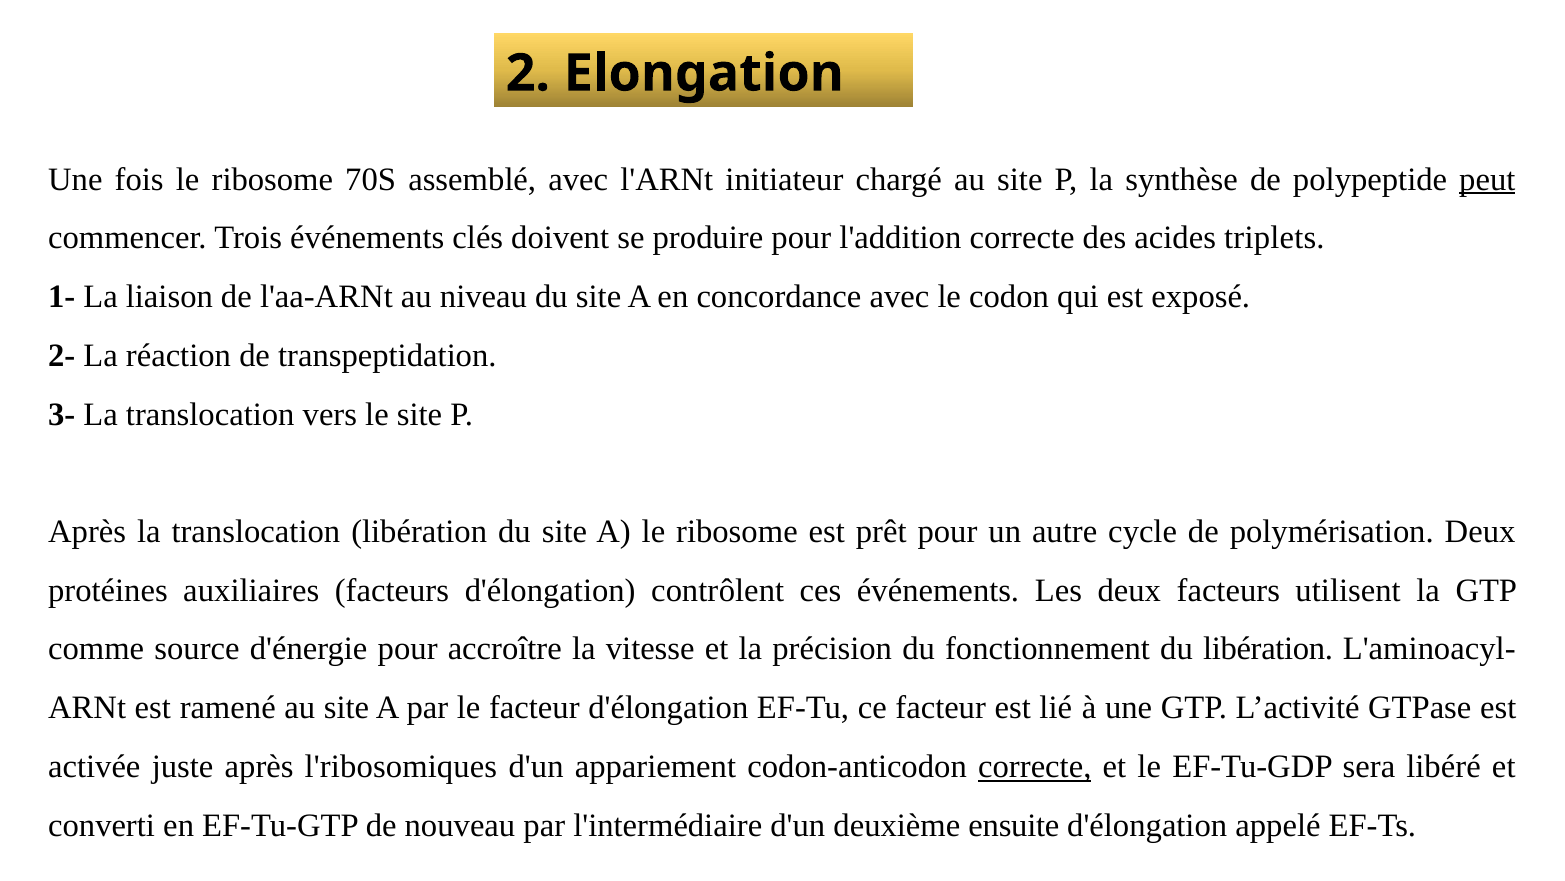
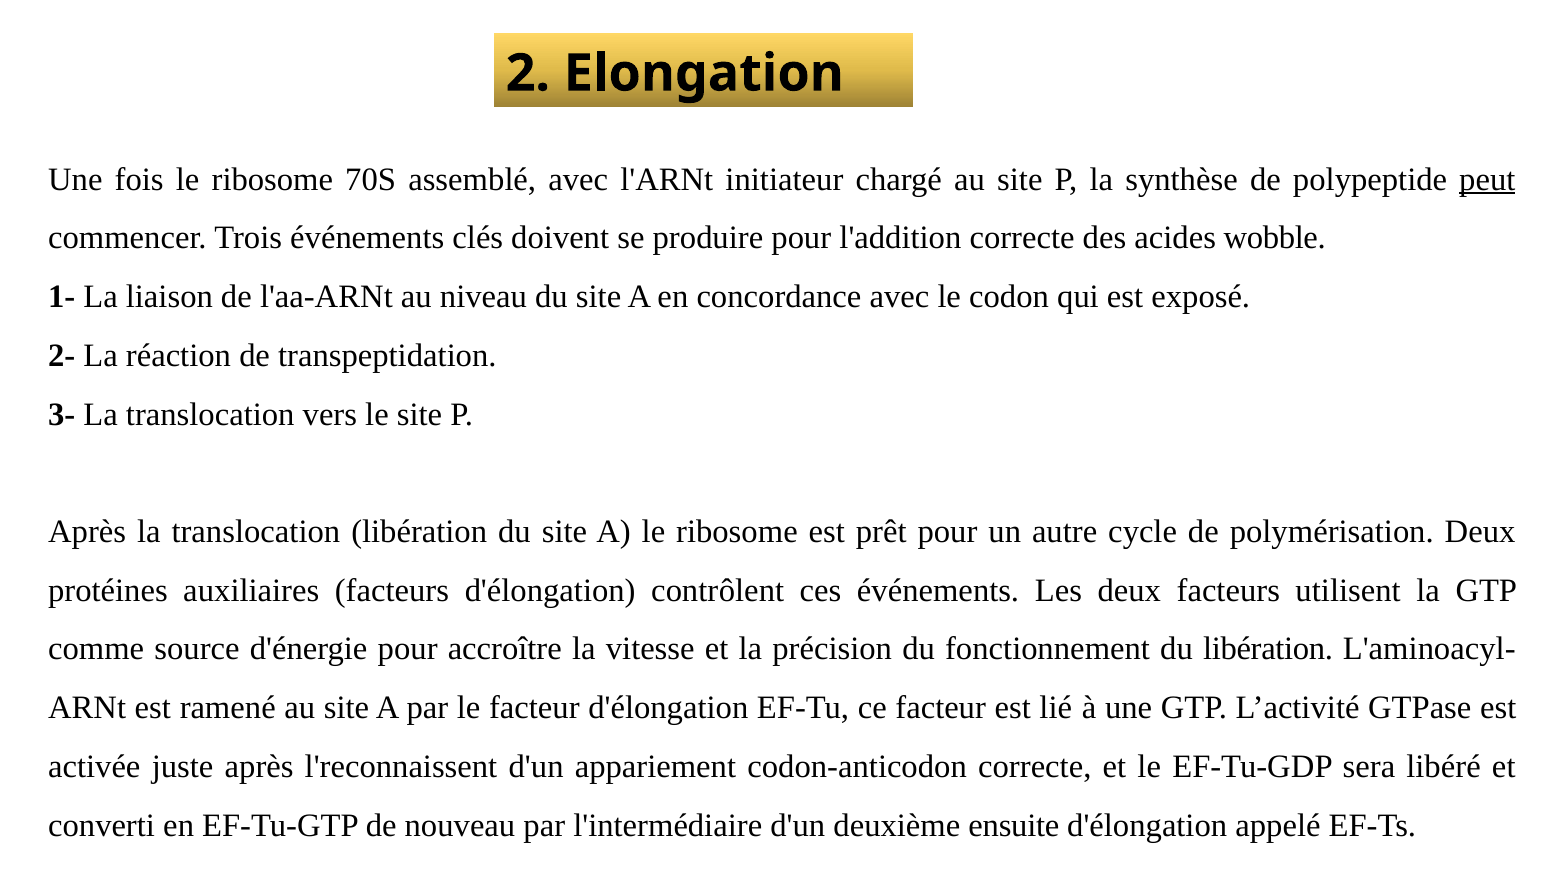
triplets: triplets -> wobble (1275, 238)
l'ribosomiques: l'ribosomiques -> l'reconnaissent (401, 766)
correcte underline: present -> none (1035, 766)
